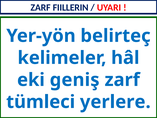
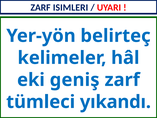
FIILLERIN: FIILLERIN -> ISIMLERI (71, 7)
yerlere: yerlere -> yıkandı (115, 102)
